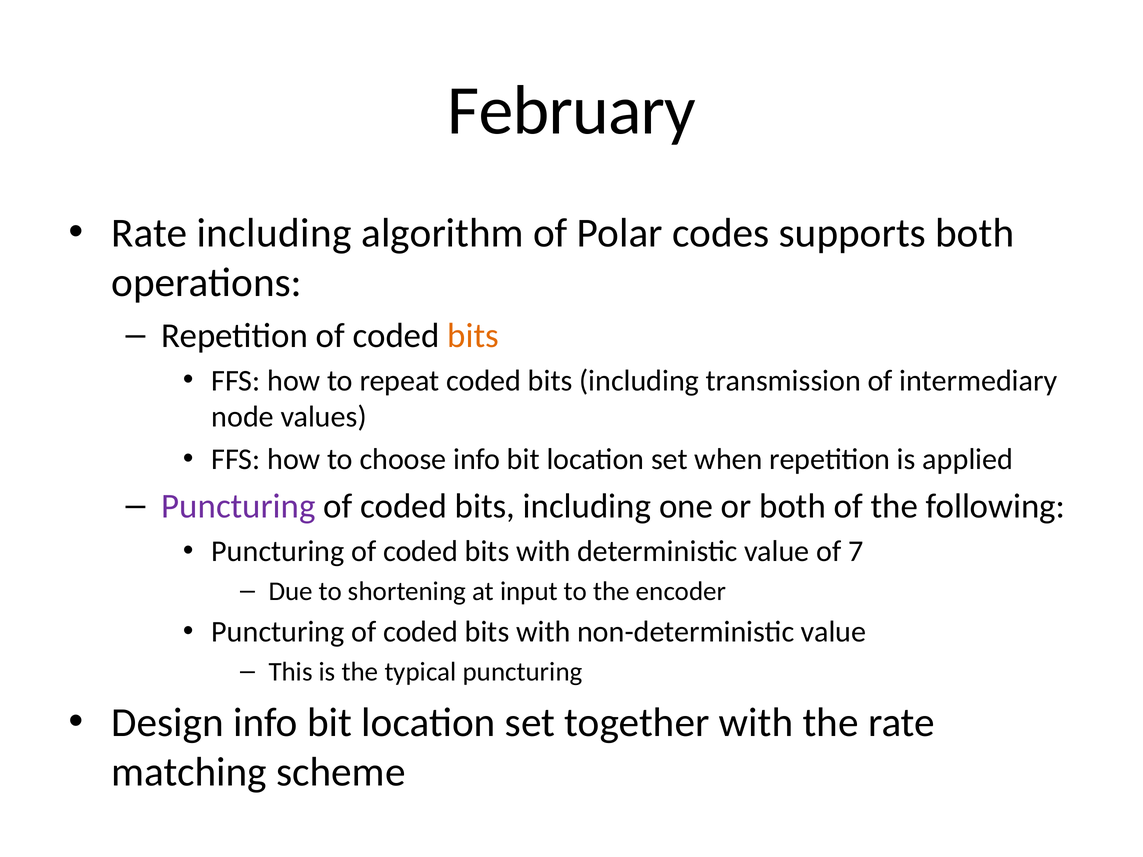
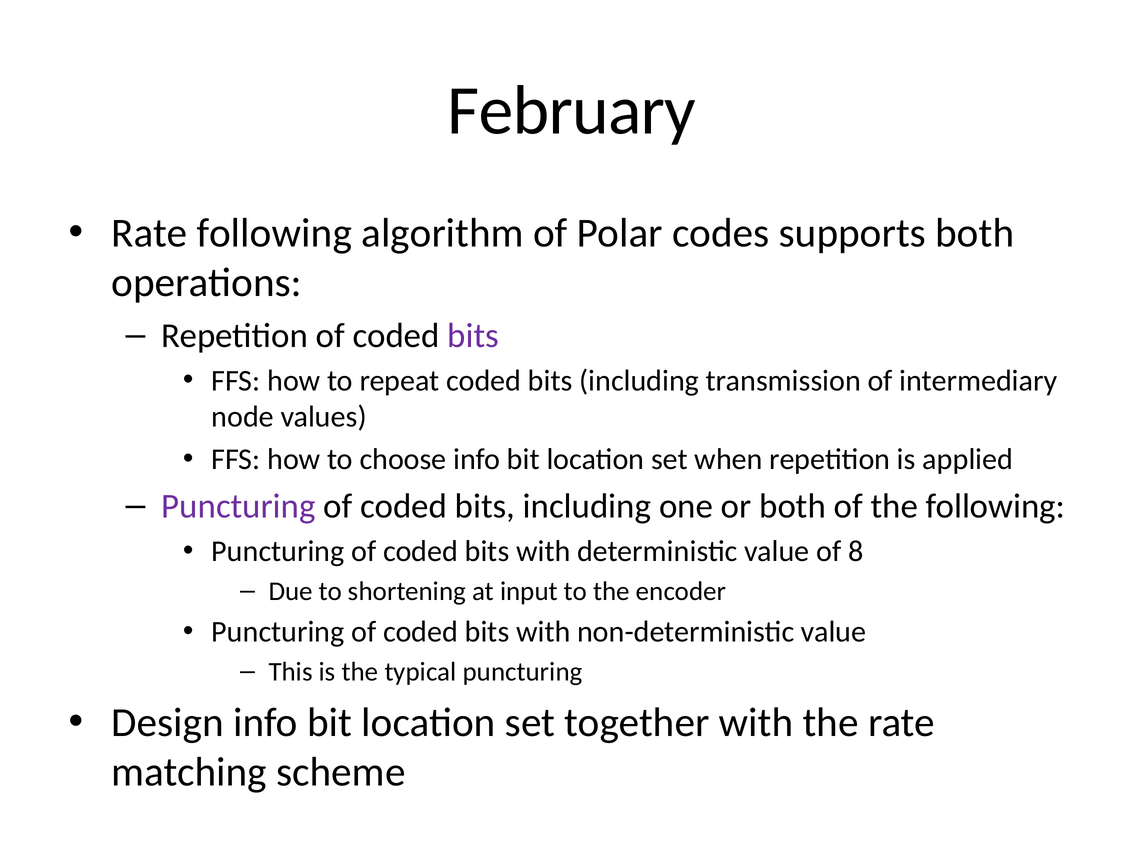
Rate including: including -> following (274, 233)
bits colour: orange -> purple (473, 336)
7: 7 -> 8 (856, 552)
